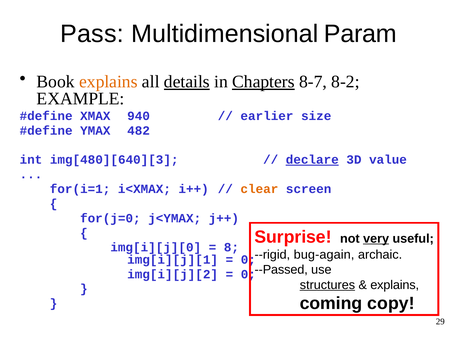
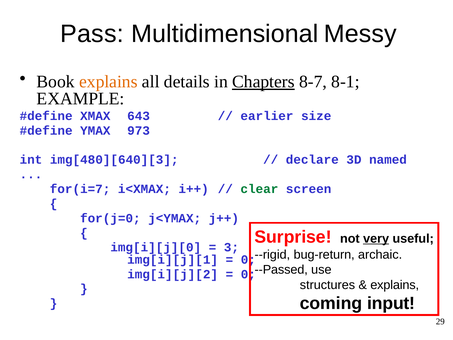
Param: Param -> Messy (360, 34)
details underline: present -> none (187, 82)
8-2: 8-2 -> 8-1 (345, 82)
940: 940 -> 643 (139, 116)
482: 482 -> 973 (139, 130)
declare underline: present -> none (312, 160)
value: value -> named (388, 160)
for(i=1: for(i=1 -> for(i=7 (80, 189)
clear colour: orange -> green (259, 189)
8: 8 -> 3 (231, 247)
bug-again: bug-again -> bug-return (324, 255)
structures underline: present -> none (327, 285)
copy: copy -> input (391, 303)
